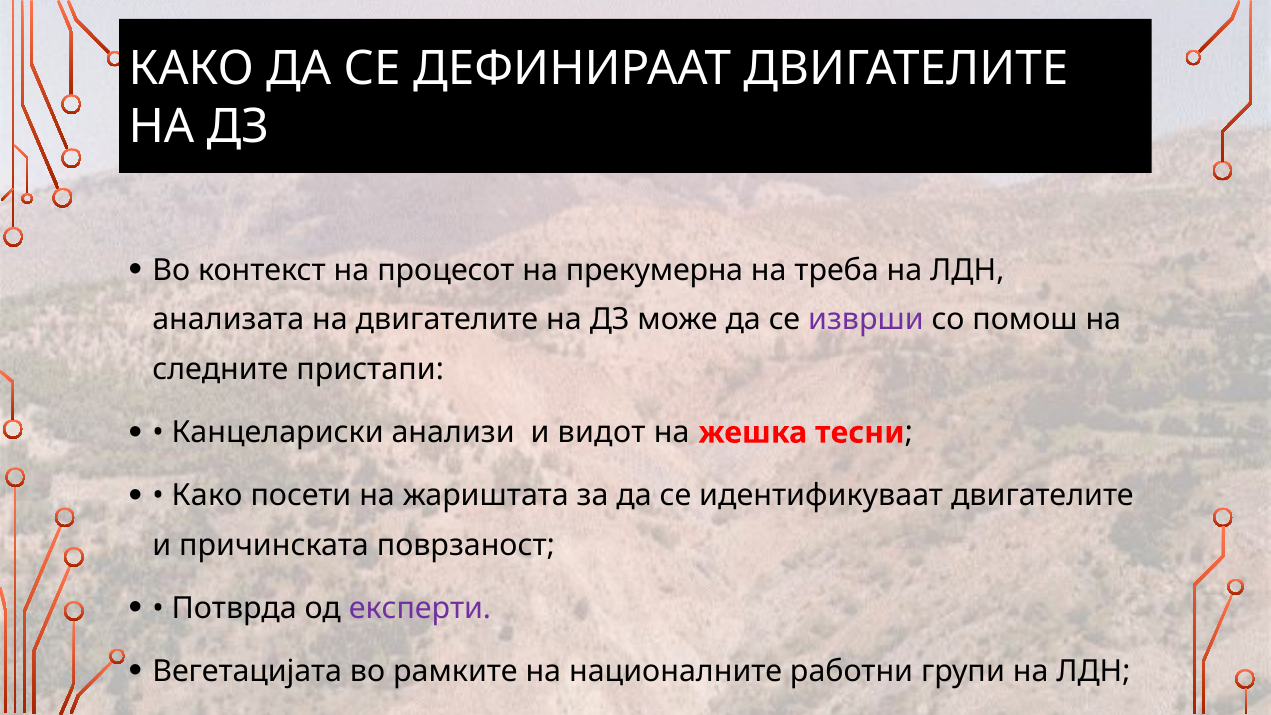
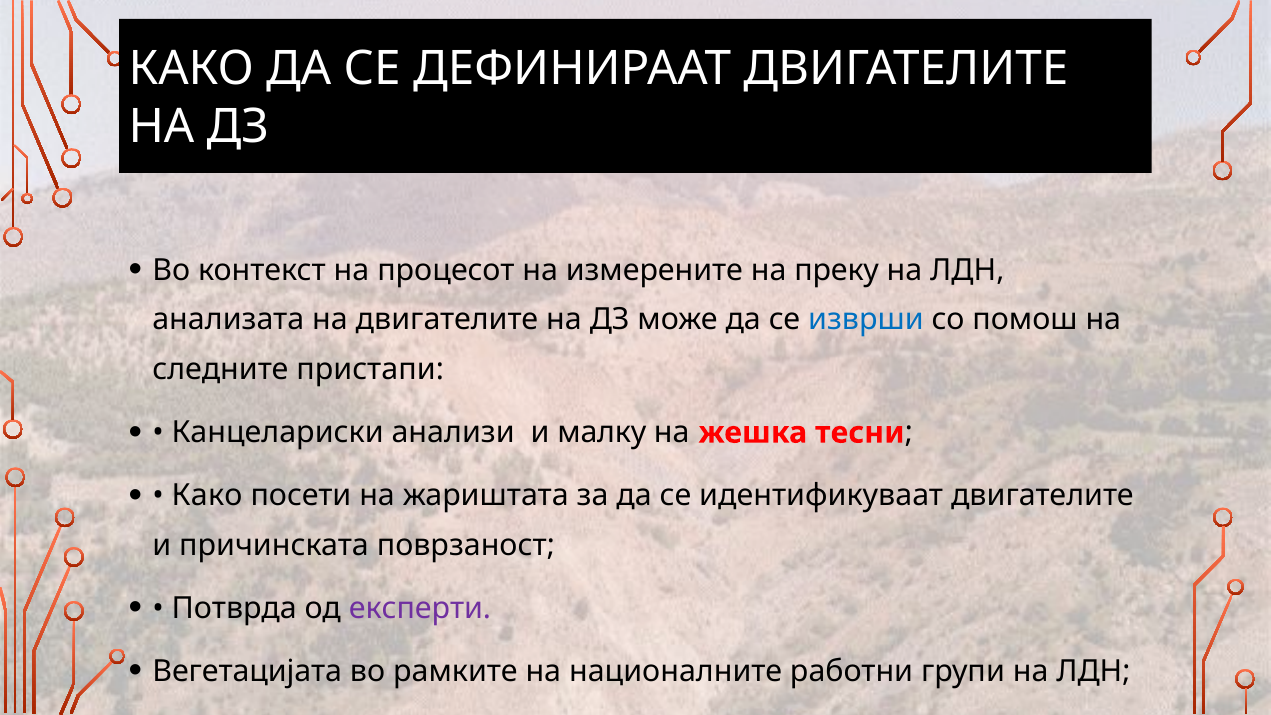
прекумерна: прекумерна -> измерените (654, 270)
треба: треба -> преку (837, 270)
изврши colour: purple -> blue (866, 320)
видот: видот -> малку (602, 433)
